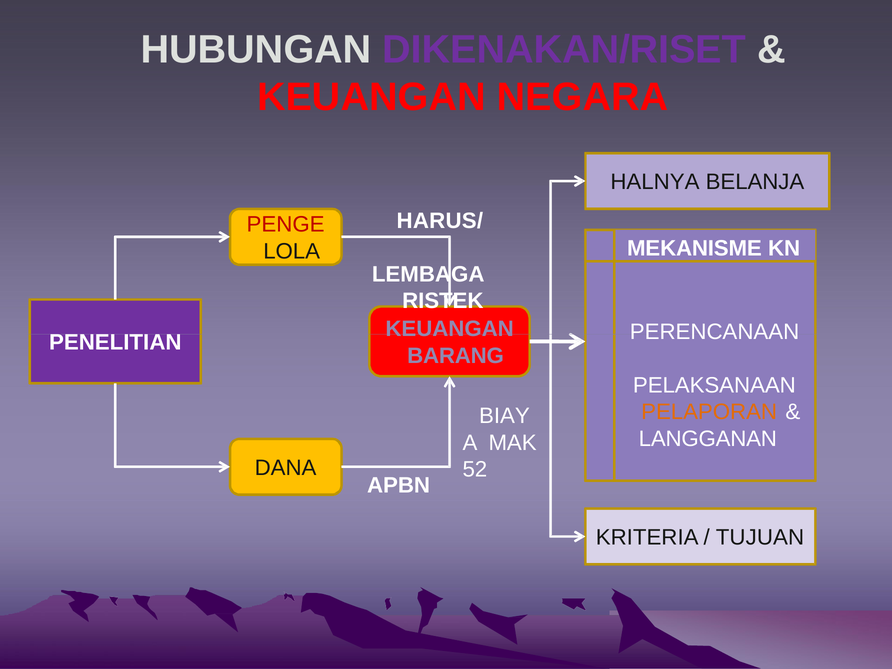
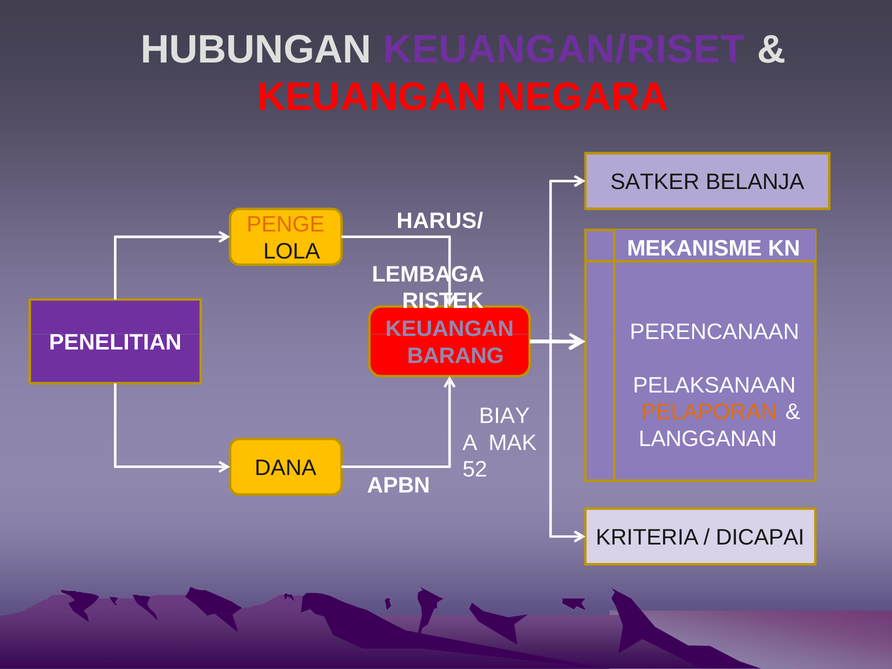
DIKENAKAN/RISET: DIKENAKAN/RISET -> KEUANGAN/RISET (564, 50)
HALNYA: HALNYA -> SATKER (655, 182)
PENGE colour: red -> orange (286, 224)
TUJUAN: TUJUAN -> DICAPAI (760, 537)
